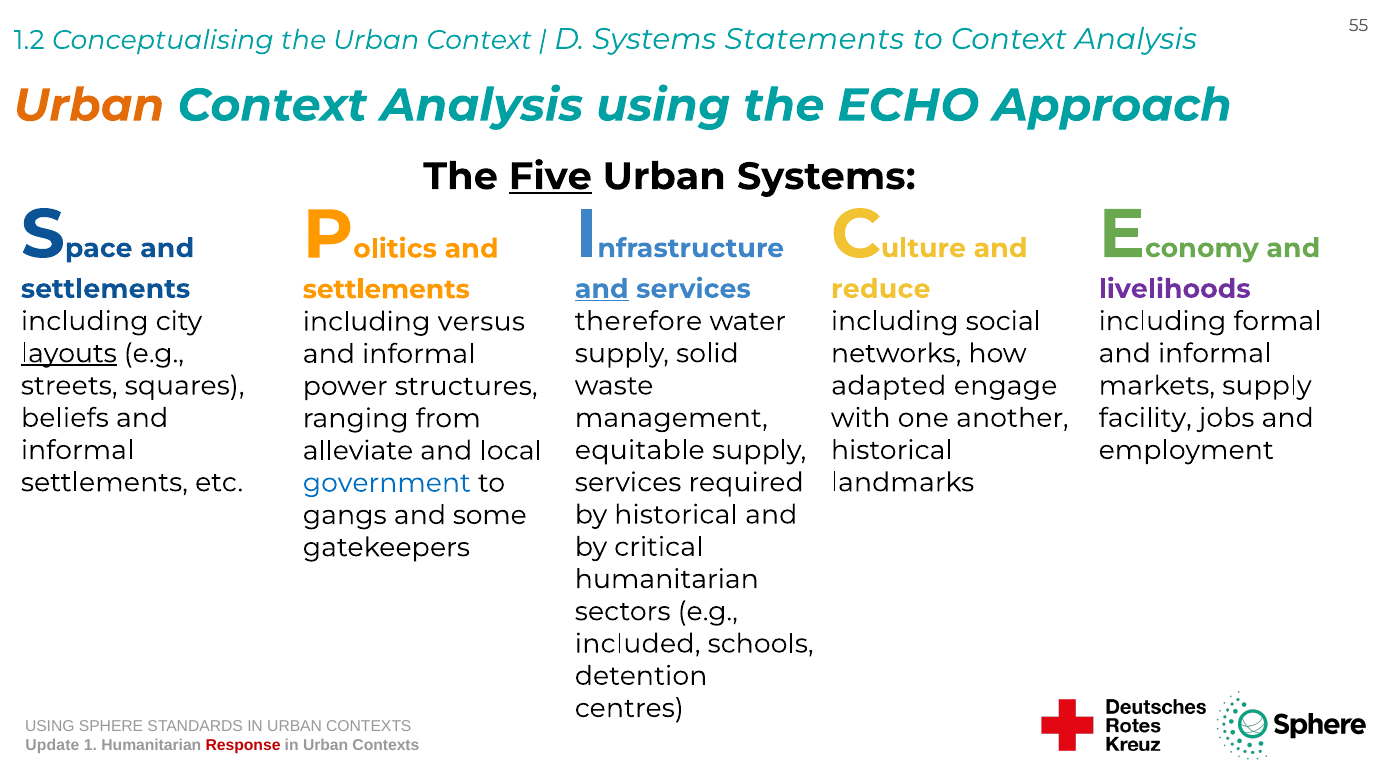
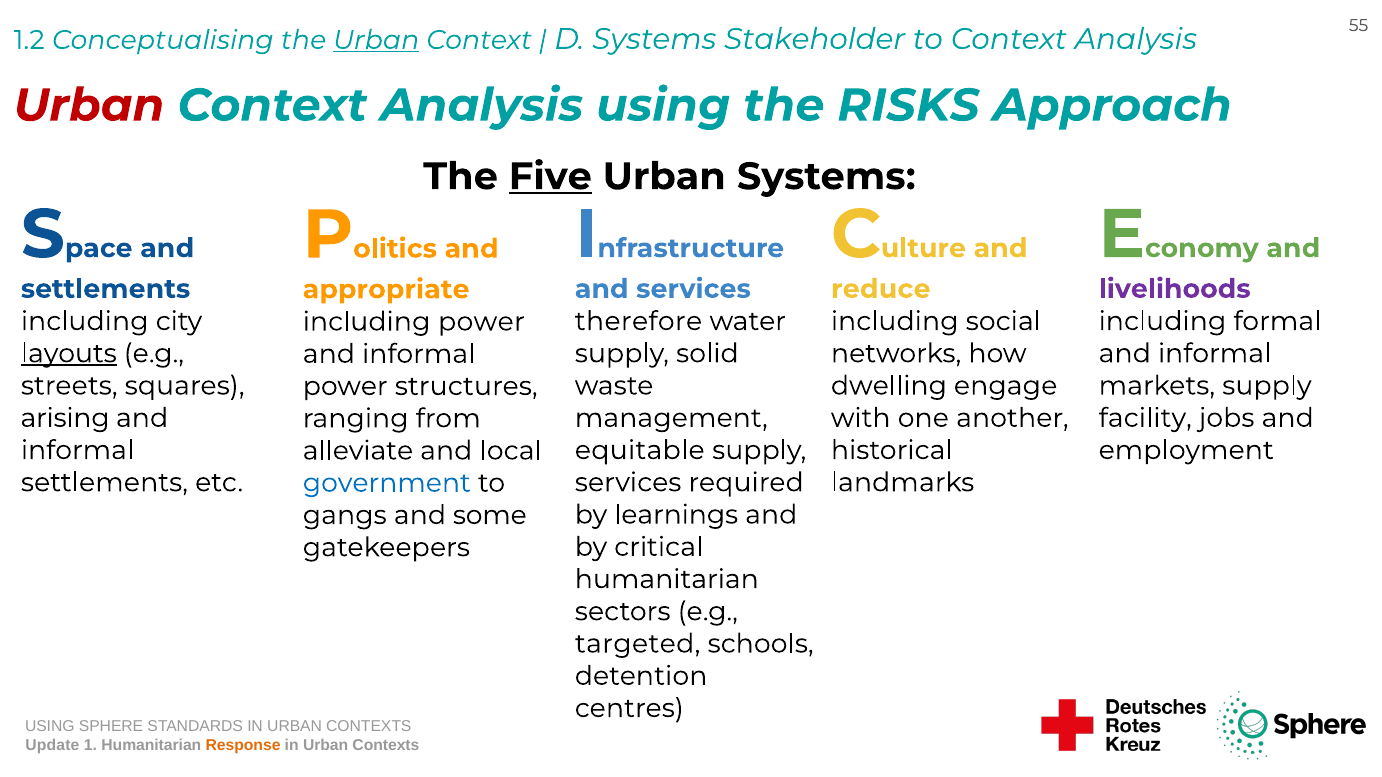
Urban underline: none -> present (376, 40)
Statements: Statements -> Stakeholder (815, 39)
Urban colour: orange -> red (89, 106)
ECHO: ECHO -> RISKS (908, 106)
and underline: present -> none (602, 289)
settlements: settlements -> appropriate (386, 290)
including versus: versus -> power (481, 322)
adapted: adapted -> dwelling (889, 386)
beliefs: beliefs -> arising (65, 418)
by historical: historical -> learnings (676, 515)
included: included -> targeted (638, 644)
Response colour: red -> orange (243, 745)
